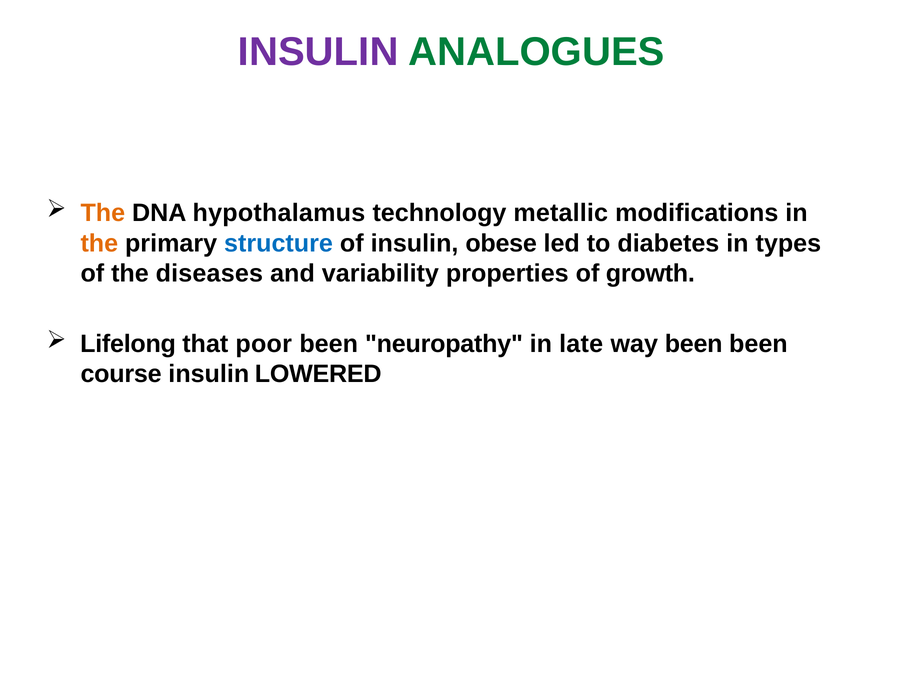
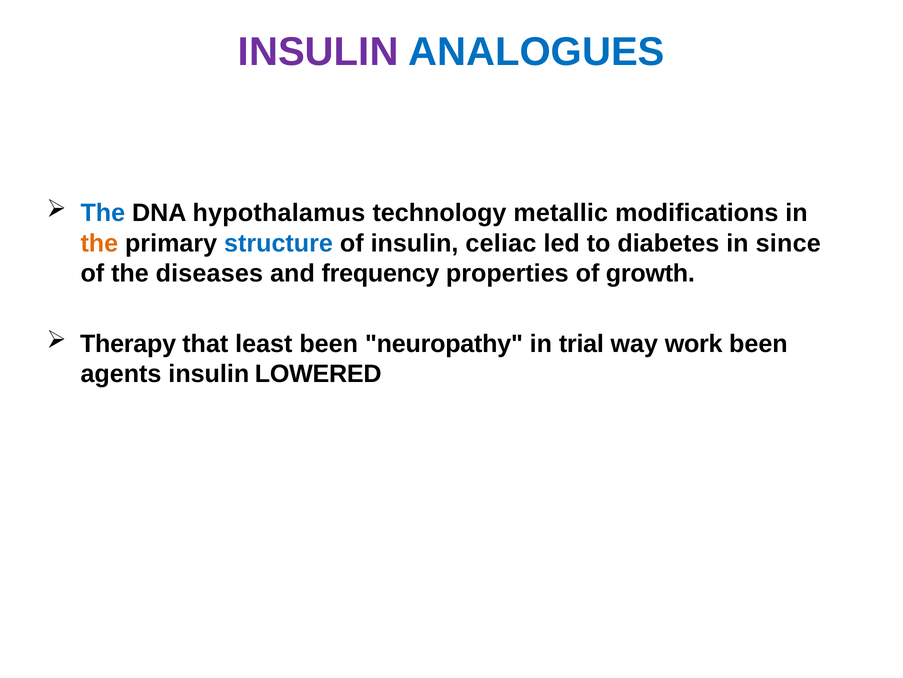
ANALOGUES colour: green -> blue (536, 52)
The colour: orange -> blue (103, 213)
obese: obese -> celiac (501, 243)
types: types -> since (788, 243)
variability: variability -> frequency (381, 273)
Lifelong: Lifelong -> Therapy (128, 343)
poor: poor -> least (264, 343)
late: late -> trial (581, 343)
way been: been -> work (694, 343)
course: course -> agents (121, 374)
